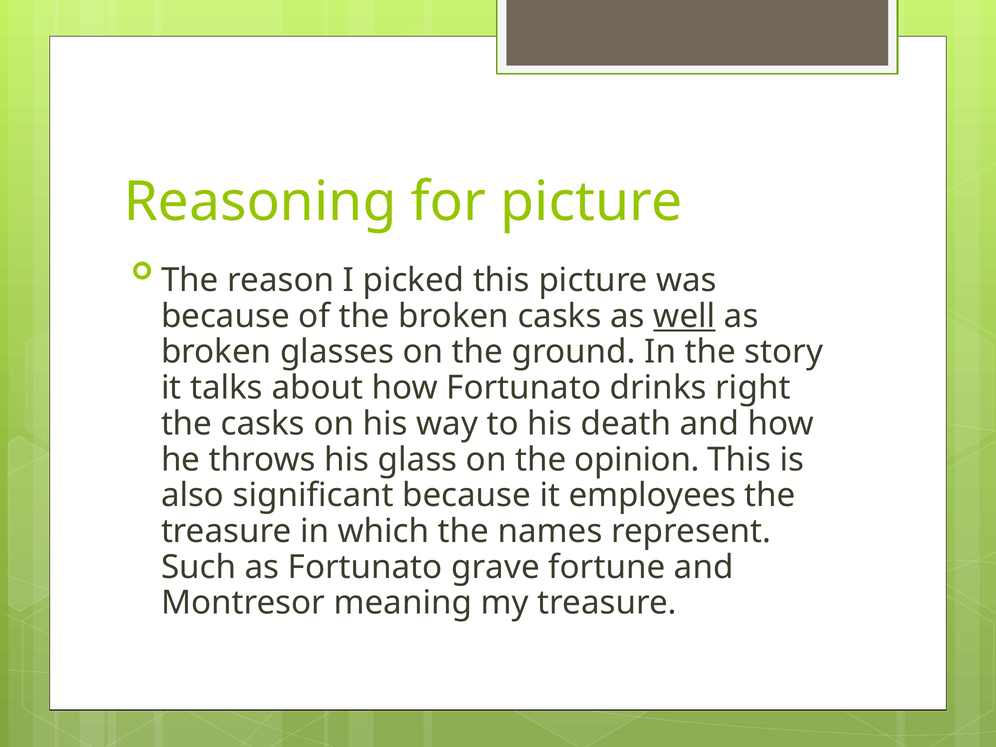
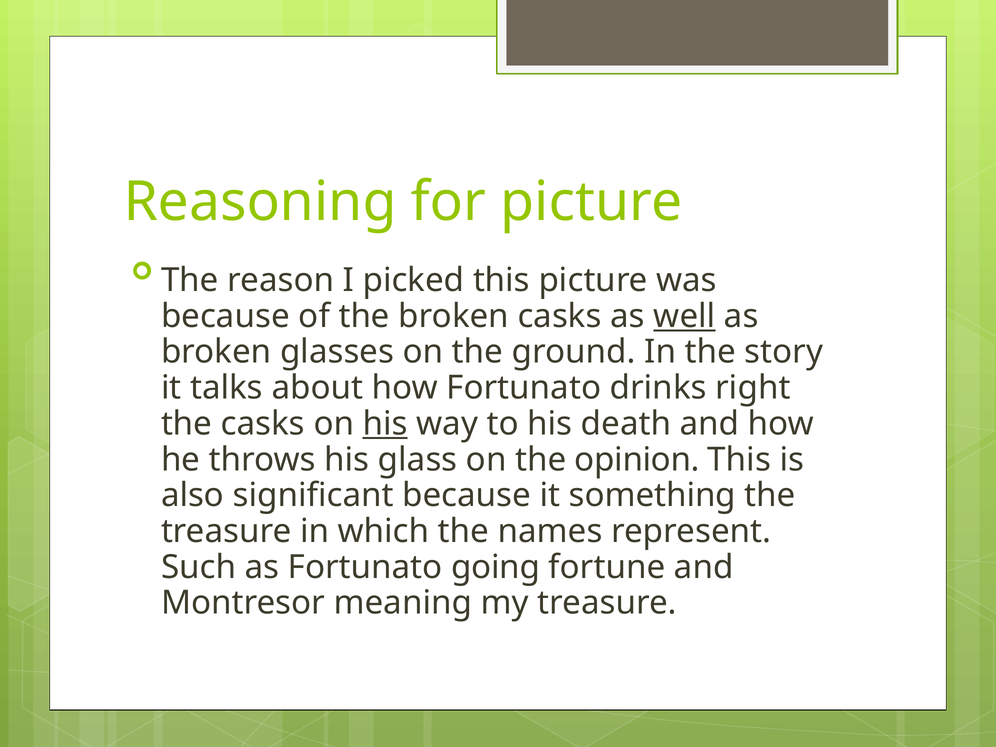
his underline: none -> present (385, 424)
employees: employees -> something (652, 495)
grave: grave -> going (496, 567)
